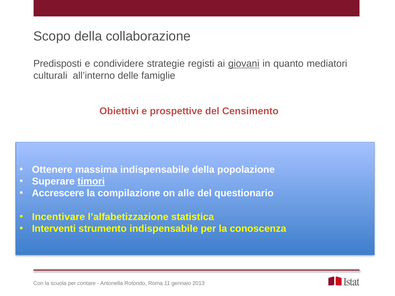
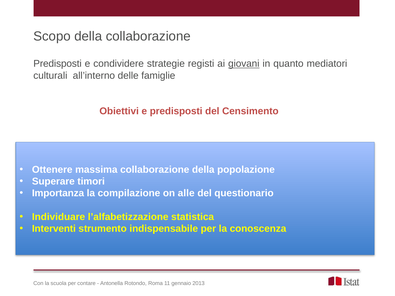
e prospettive: prospettive -> predisposti (176, 111)
massima indispensabile: indispensabile -> collaborazione (155, 170)
timori underline: present -> none (91, 182)
Accrescere: Accrescere -> Importanza (58, 193)
Incentivare: Incentivare -> Individuare (59, 217)
